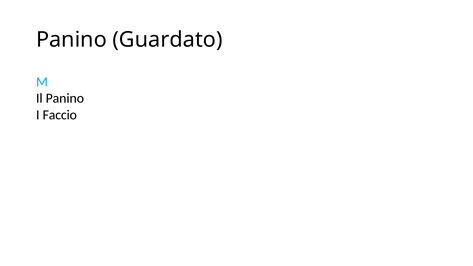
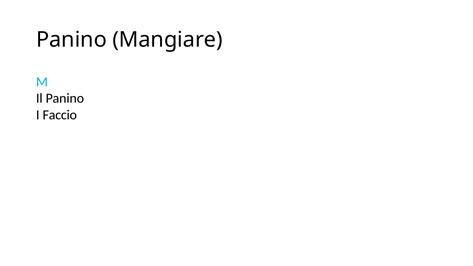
Guardato: Guardato -> Mangiare (168, 40)
